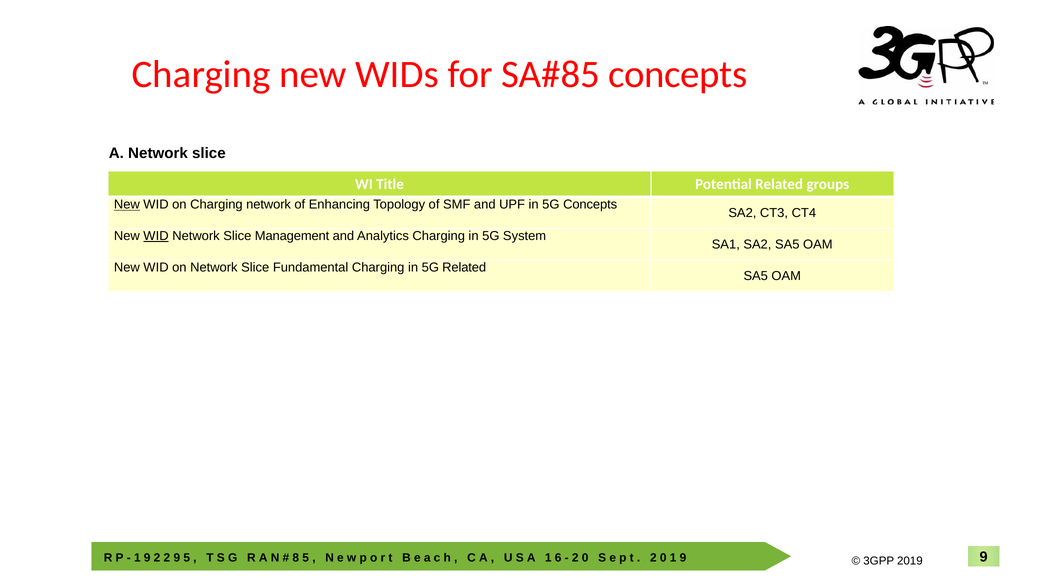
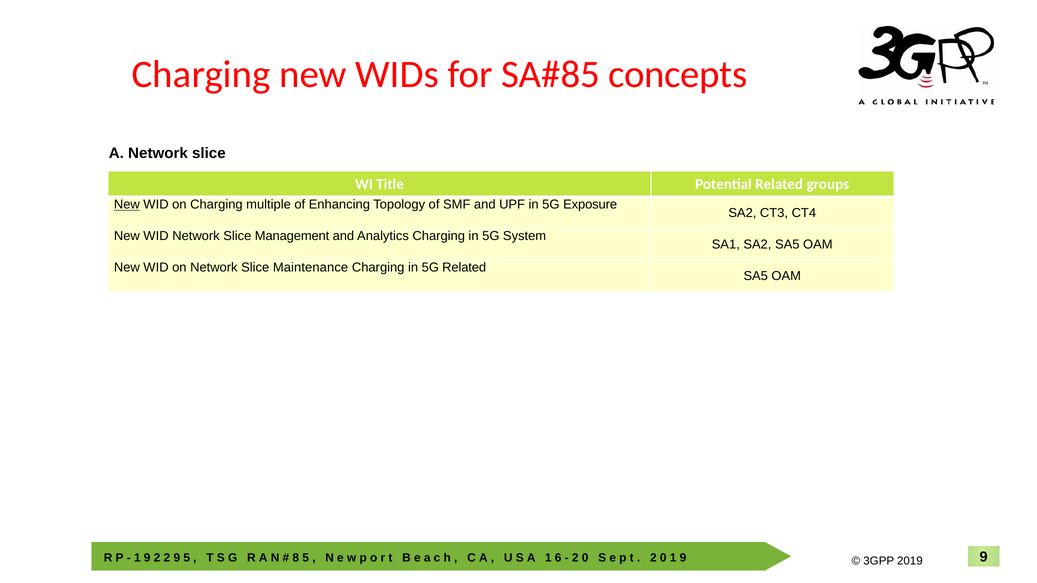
Charging network: network -> multiple (269, 205)
5G Concepts: Concepts -> Exposure (590, 205)
WID underline: present -> none (156, 236)
Fundamental: Fundamental -> Maintenance (311, 268)
